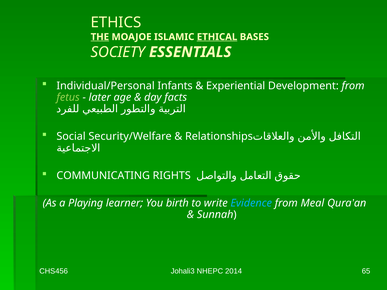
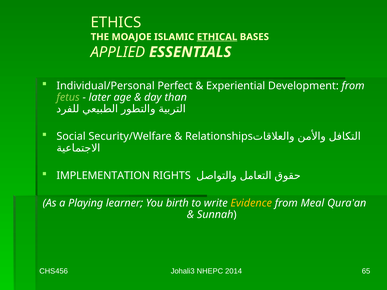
THE underline: present -> none (100, 37)
SOCIETY: SOCIETY -> APPLIED (118, 52)
Infants: Infants -> Perfect (175, 86)
facts: facts -> than (176, 97)
COMMUNICATING: COMMUNICATING -> IMPLEMENTATION (103, 176)
Evidence colour: light blue -> yellow (251, 203)
